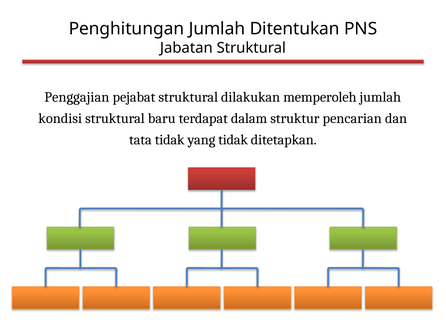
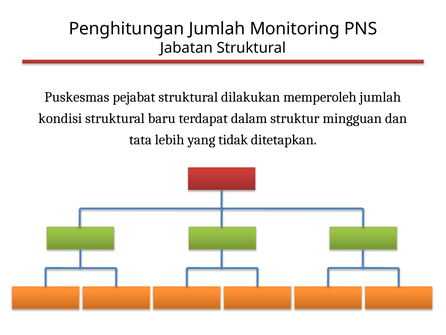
Ditentukan: Ditentukan -> Monitoring (295, 29)
Penggajian: Penggajian -> Puskesmas (77, 97)
pencarian: pencarian -> mingguan (352, 118)
tata tidak: tidak -> lebih (170, 140)
